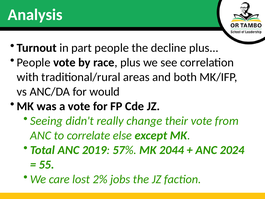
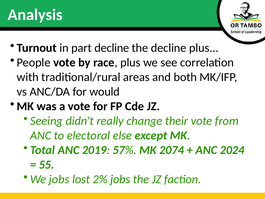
part people: people -> decline (112, 48)
correlate: correlate -> electoral (88, 135)
2044: 2044 -> 2074 (172, 150)
We care: care -> jobs (59, 179)
